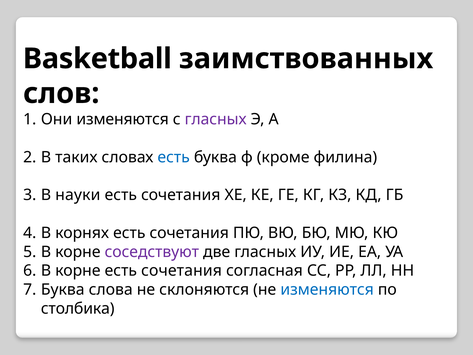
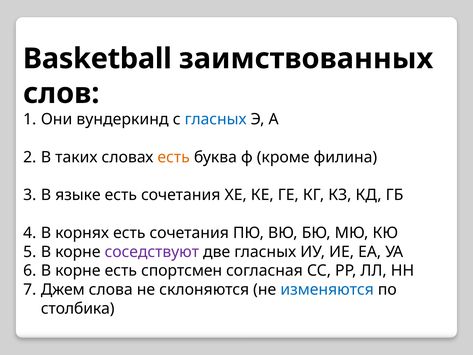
Они изменяются: изменяются -> вундеркинд (123, 119)
гласных colour: purple -> blue (216, 119)
есть colour: blue -> orange (174, 157)
науки: науки -> языке (78, 195)
корне есть сочетания: сочетания -> спортсмен (182, 271)
Буква: Буква -> Джем (63, 289)
